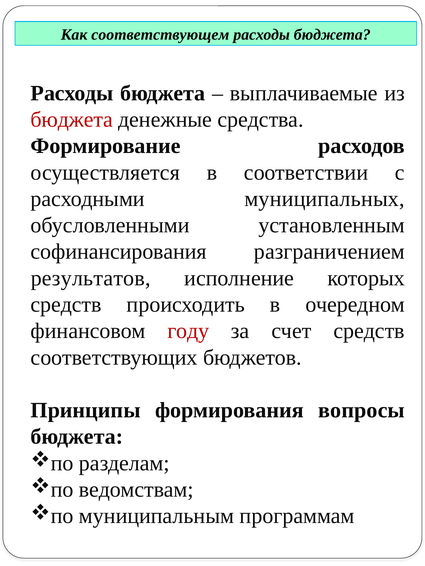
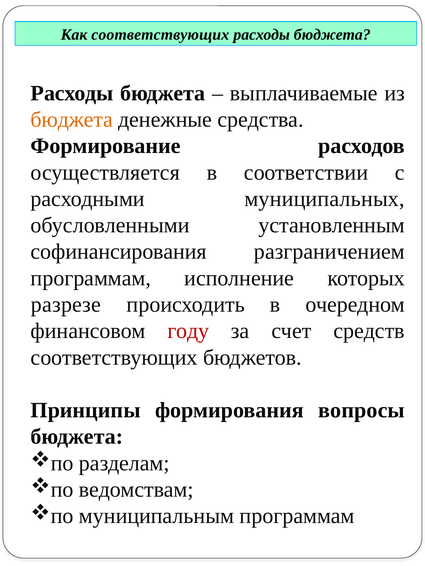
Как соответствующем: соответствующем -> соответствующих (160, 35)
бюджета colour: red -> orange (72, 120)
результатов: результатов -> программам (91, 278)
средств: средств -> разрезе (66, 305)
